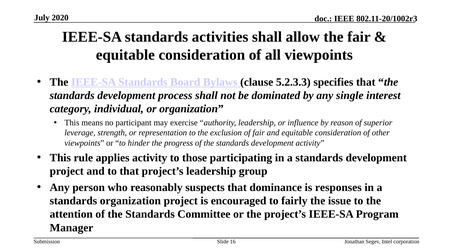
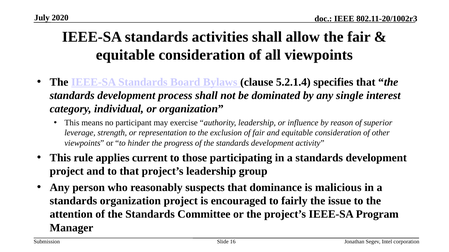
5.2.3.3: 5.2.3.3 -> 5.2.1.4 (293, 82)
applies activity: activity -> current (150, 158)
responses: responses -> malicious (338, 188)
